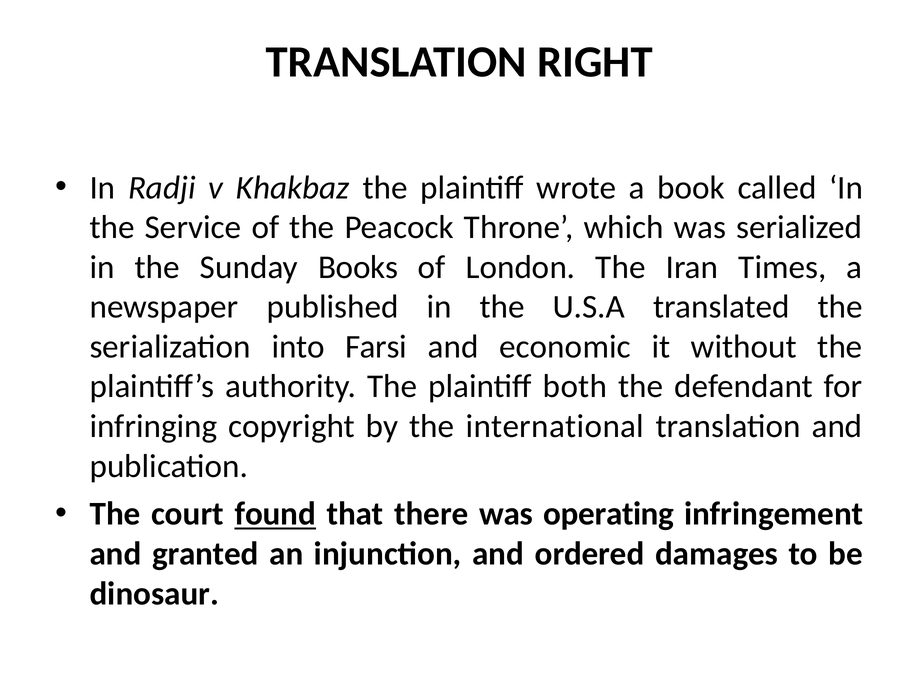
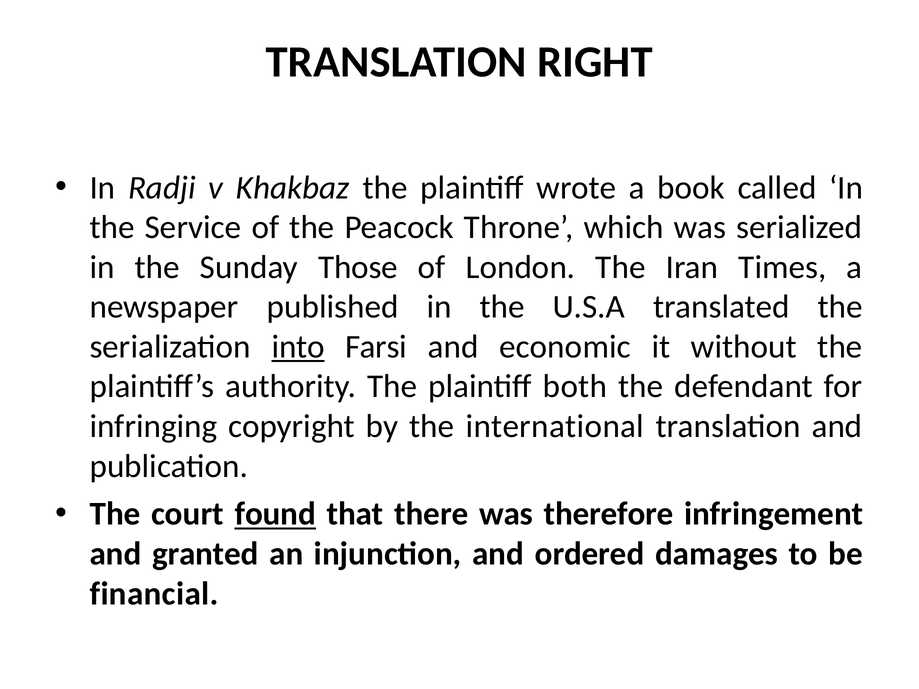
Books: Books -> Those (358, 267)
into underline: none -> present (298, 347)
operating: operating -> therefore (609, 514)
dinosaur: dinosaur -> financial (154, 594)
